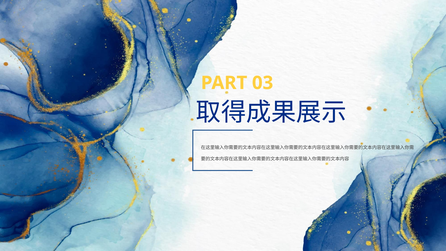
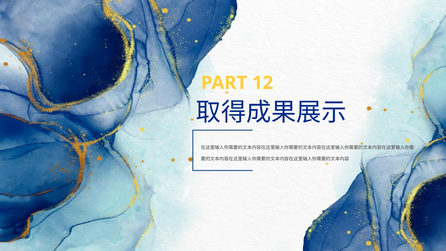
03: 03 -> 12 (263, 83)
